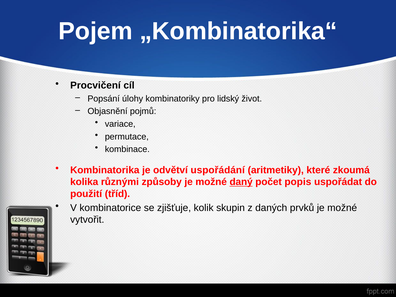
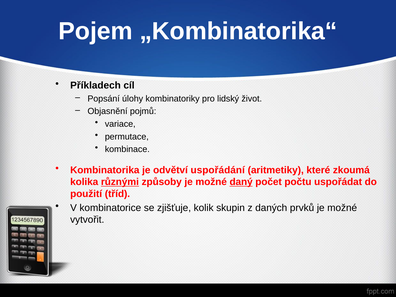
Procvičení: Procvičení -> Příkladech (95, 85)
různými underline: none -> present (120, 182)
popis: popis -> počtu (298, 182)
